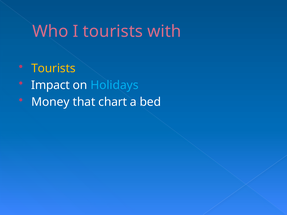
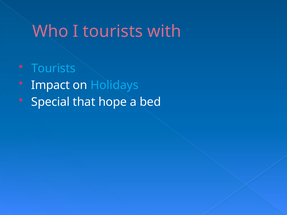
Tourists colour: yellow -> light blue (53, 69)
Money: Money -> Special (50, 102)
chart: chart -> hope (113, 102)
